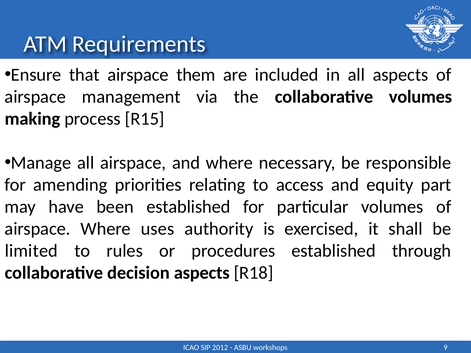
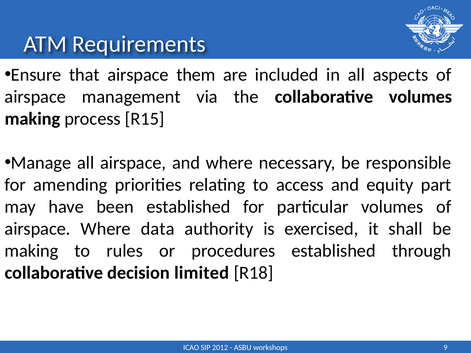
uses: uses -> data (158, 229)
limited: limited -> making (31, 251)
decision aspects: aspects -> limited (202, 273)
